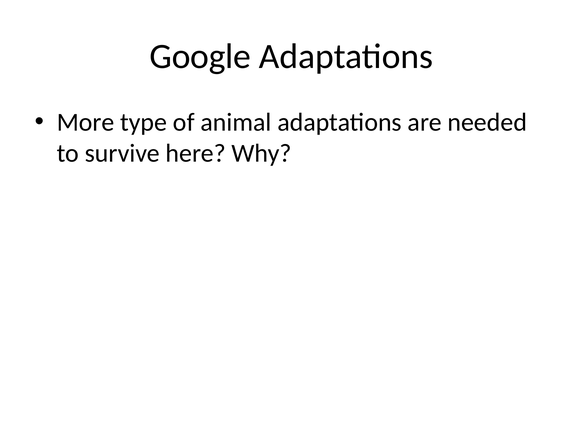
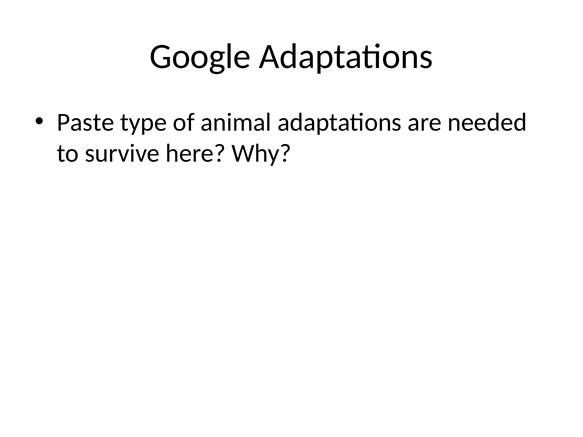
More: More -> Paste (86, 122)
